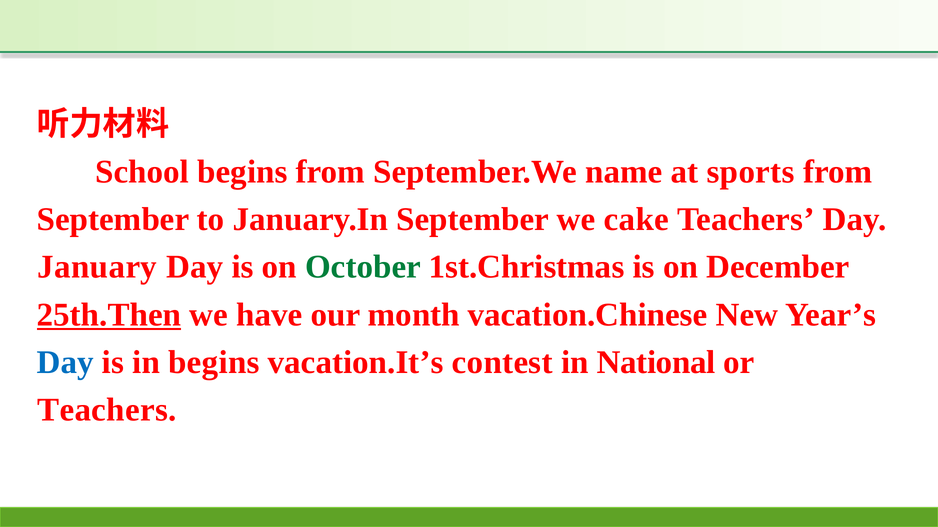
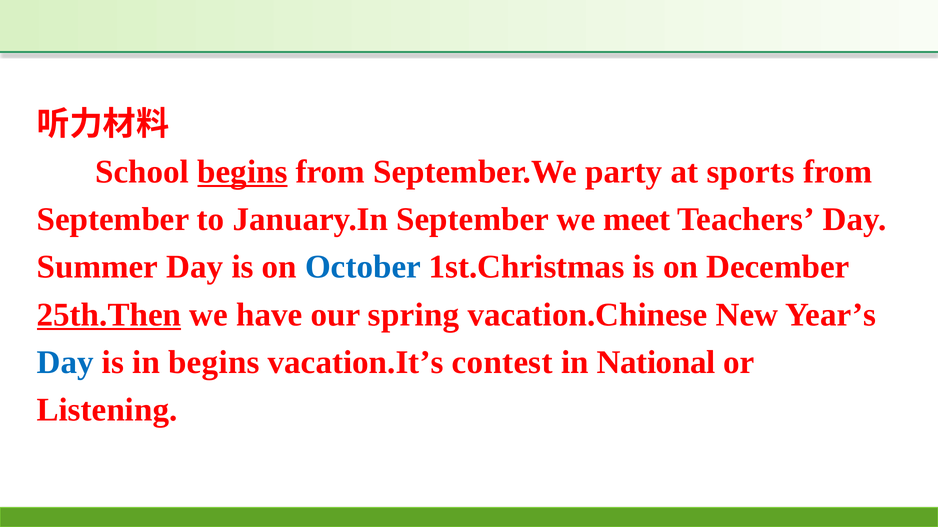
begins underline: none -> present (242, 172)
name: name -> party (624, 172)
cake: cake -> meet (637, 220)
January: January -> Summer (97, 267)
October colour: green -> blue (363, 267)
month: month -> spring (414, 315)
Teachers: Teachers -> Listening (107, 410)
